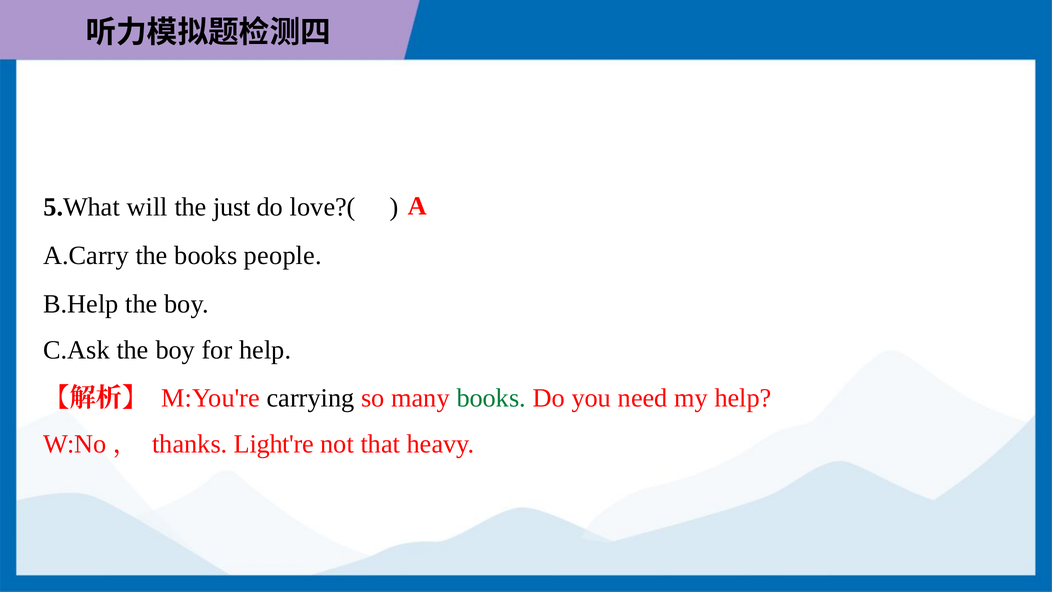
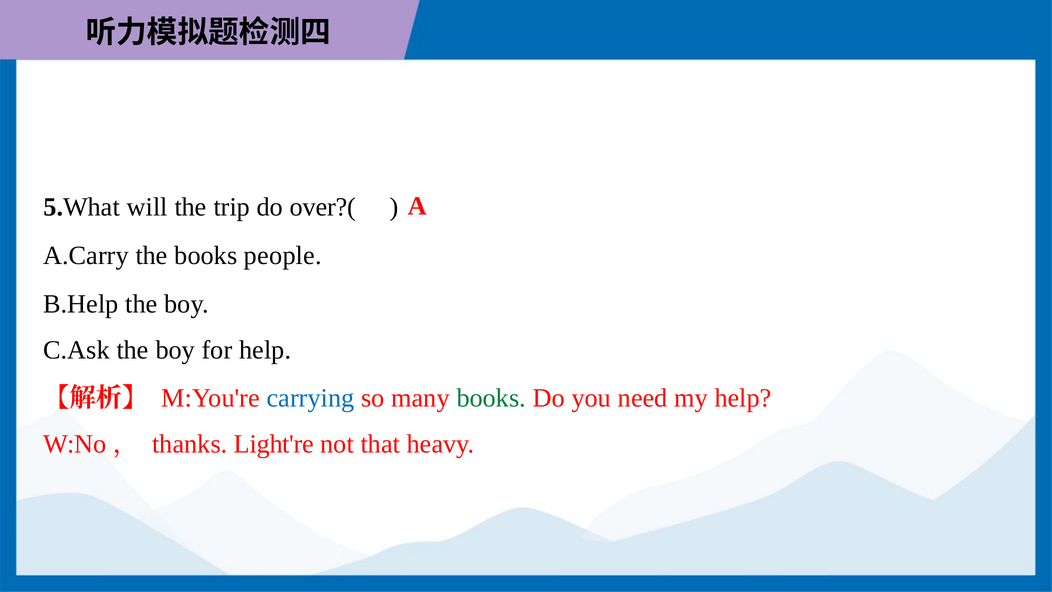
just: just -> trip (232, 207)
love?(: love?( -> over?( (323, 207)
carrying colour: black -> blue (311, 398)
